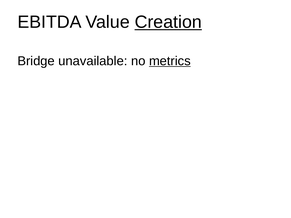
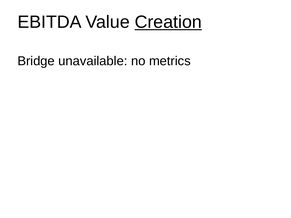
metrics underline: present -> none (170, 61)
